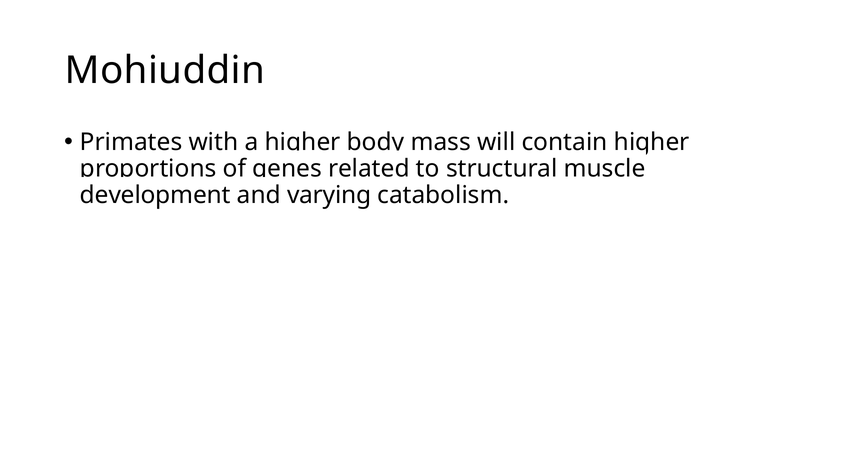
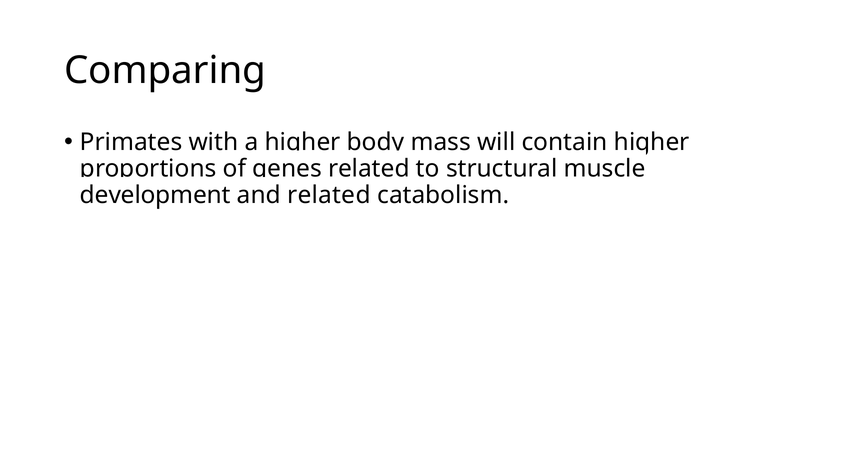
Mohiuddin: Mohiuddin -> Comparing (165, 71)
and varying: varying -> related (329, 195)
